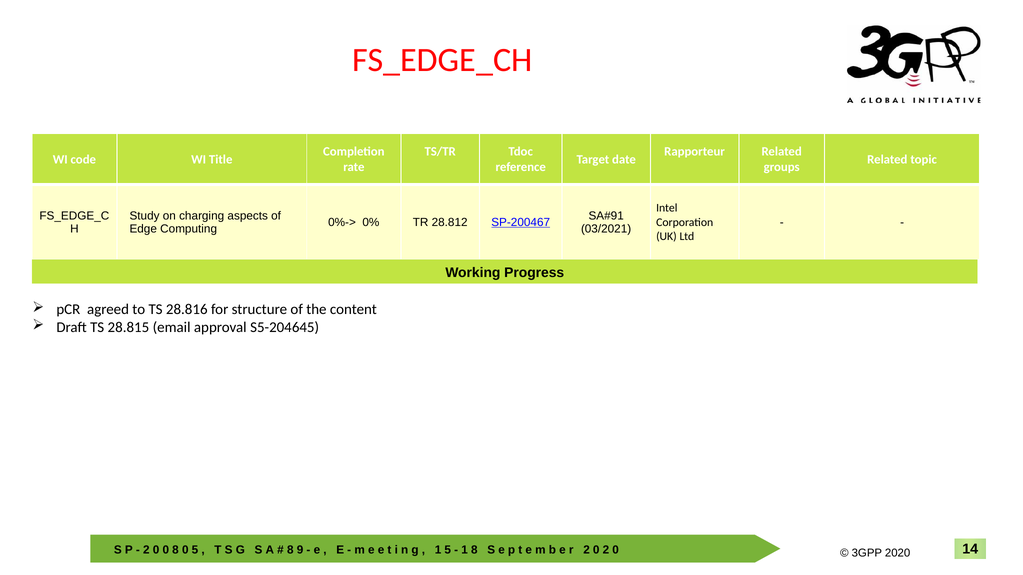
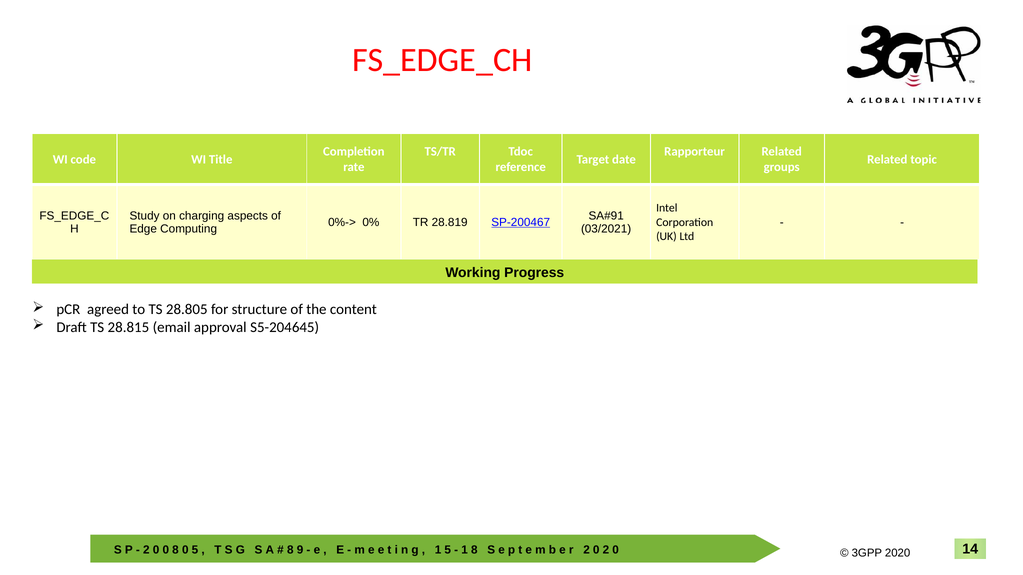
28.812: 28.812 -> 28.819 (450, 222)
28.816: 28.816 -> 28.805 (187, 310)
